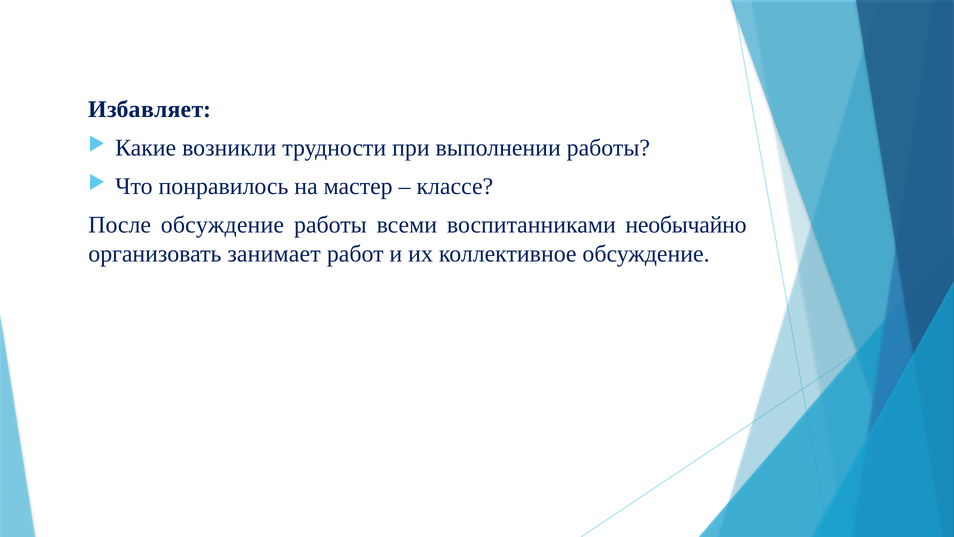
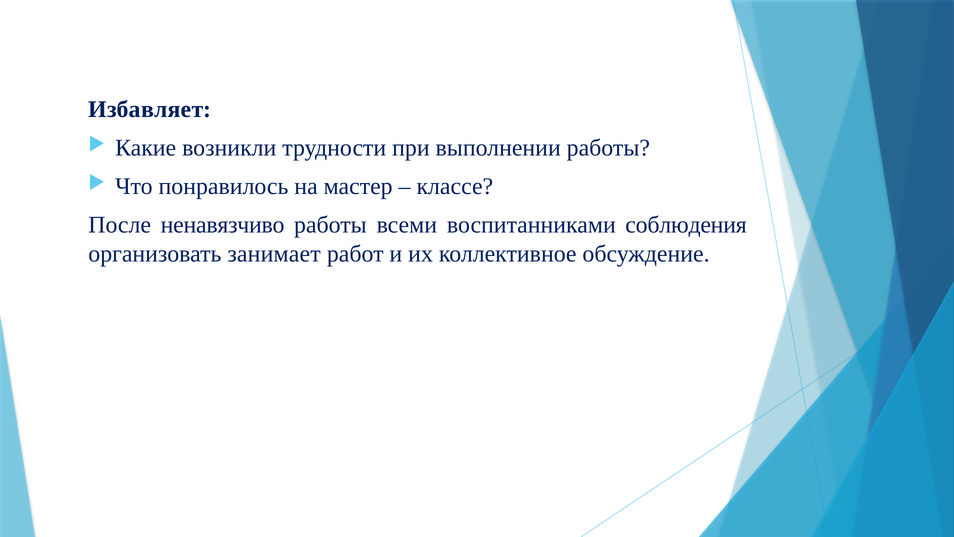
После обсуждение: обсуждение -> ненавязчиво (223, 225)
необычайно: необычайно -> соблюдения (686, 225)
